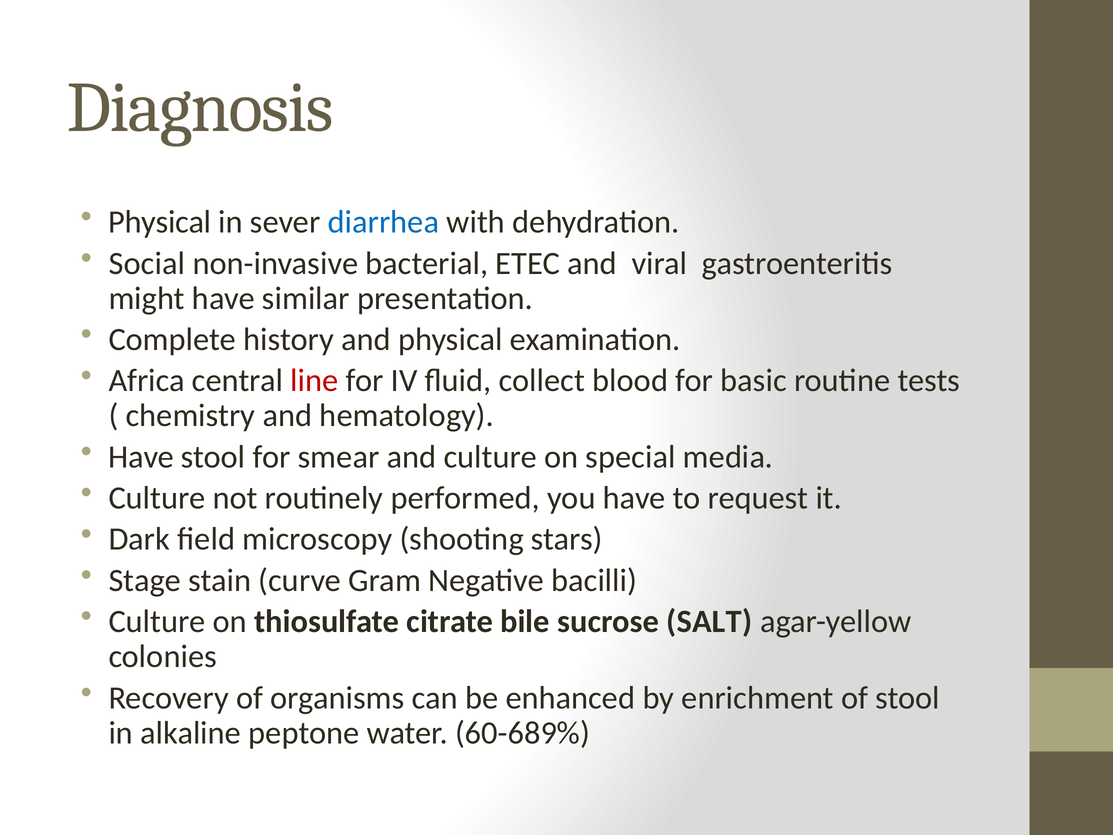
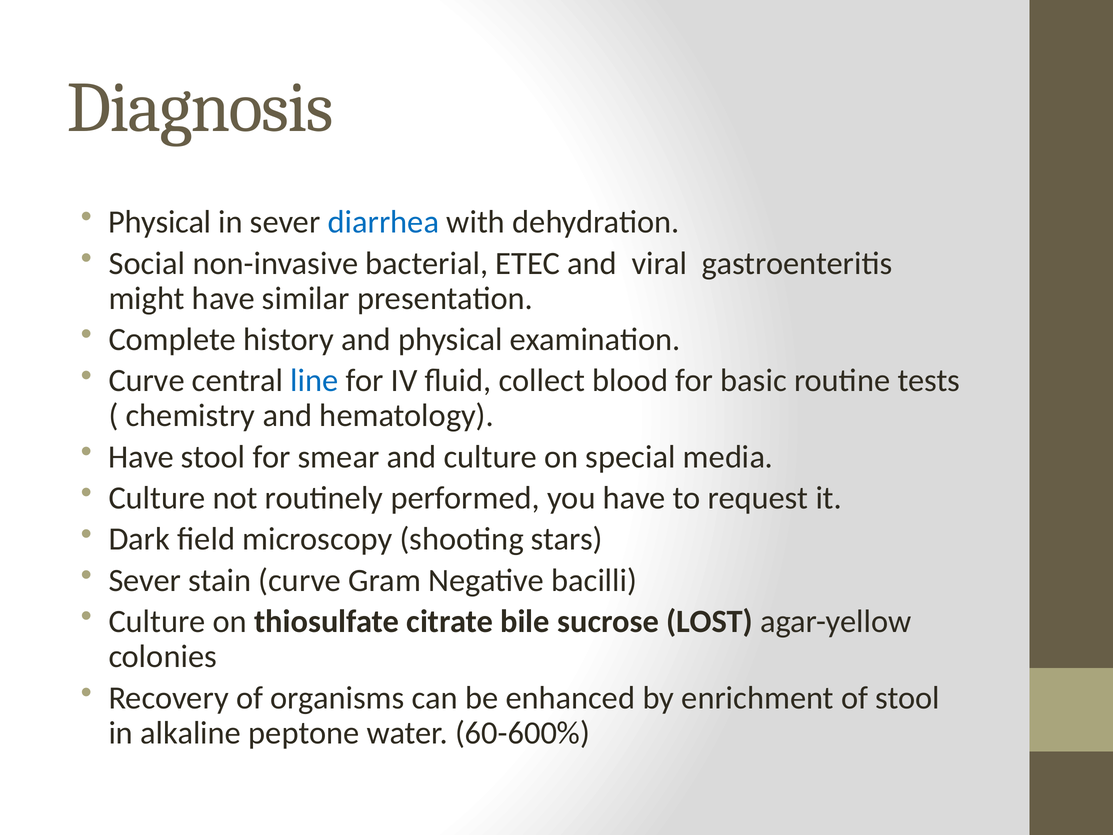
Africa: Africa -> Curve (147, 381)
line colour: red -> blue (314, 381)
Stage: Stage -> Sever (145, 580)
SALT: SALT -> LOST (709, 621)
60-689%: 60-689% -> 60-600% (522, 733)
